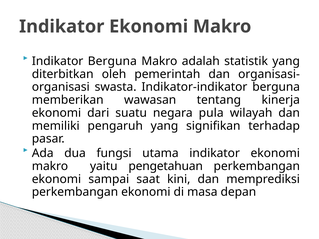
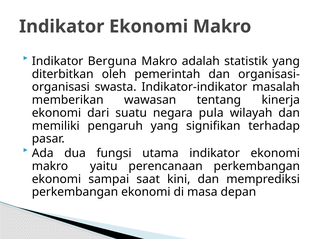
Indikator-indikator berguna: berguna -> masalah (276, 87)
pengetahuan: pengetahuan -> perencanaan (166, 166)
